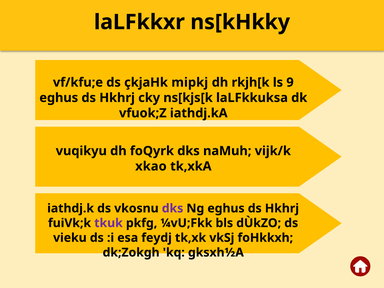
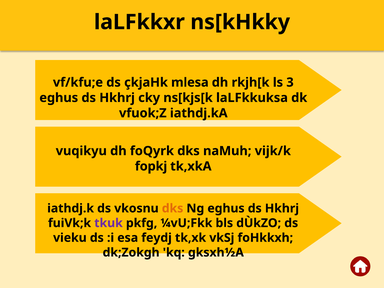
mipkj: mipkj -> mlesa (190, 82)
9: 9 -> 3 (290, 82)
xkao: xkao -> fopkj (151, 166)
dks colour: purple -> orange (173, 208)
